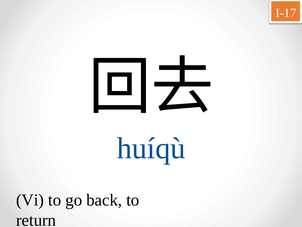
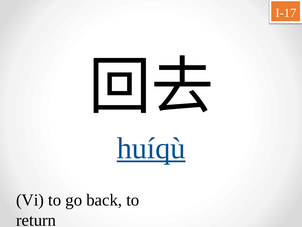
huíqù underline: none -> present (151, 148)
